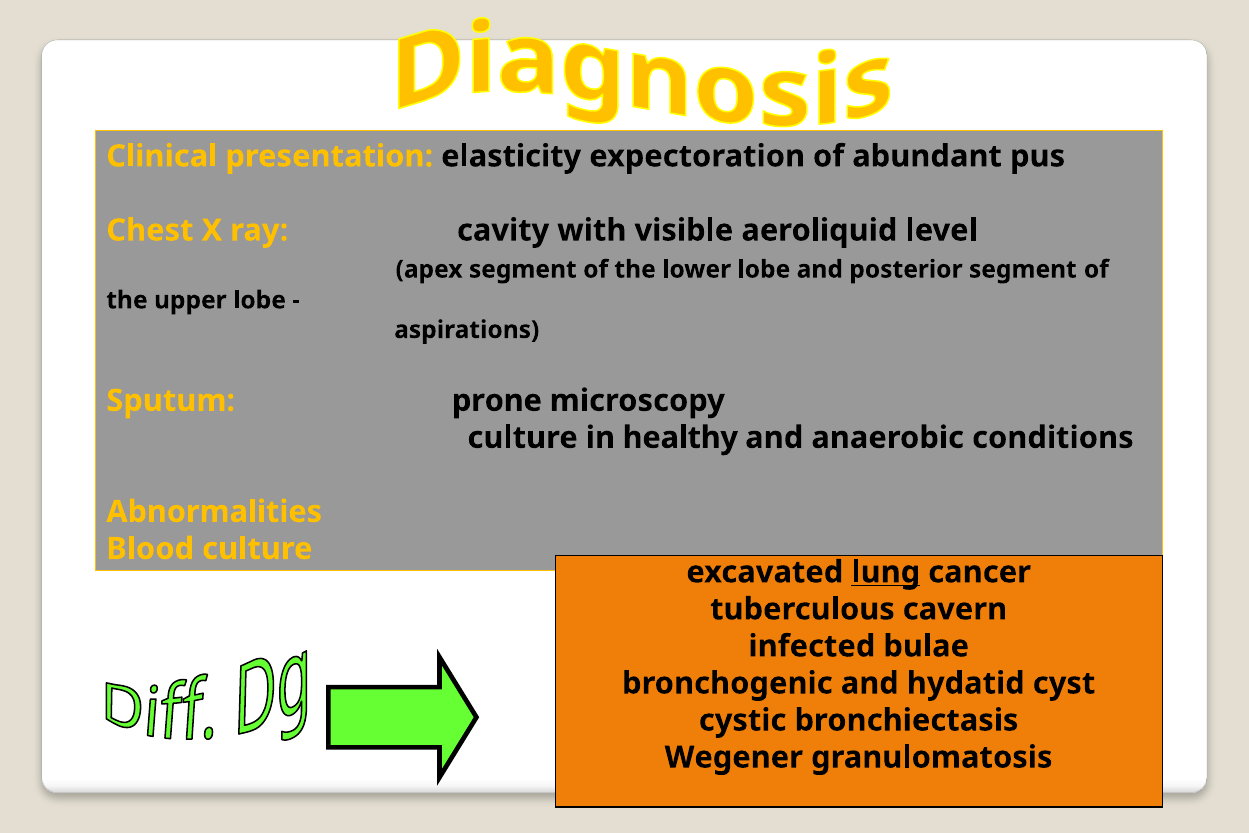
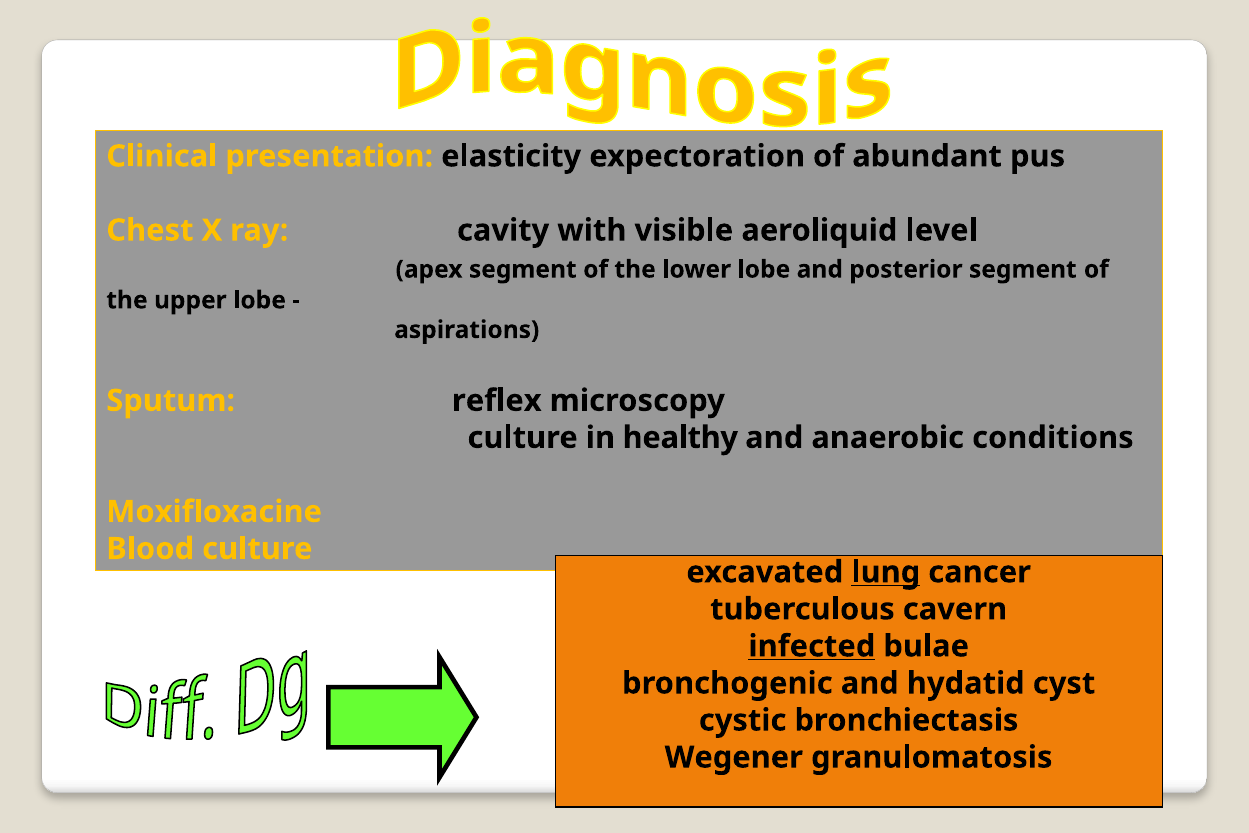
prone: prone -> reflex (497, 401)
Abnormalities: Abnormalities -> Moxifloxacine (214, 512)
infected underline: none -> present (812, 646)
